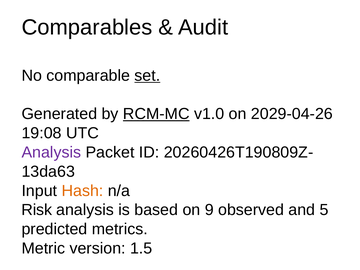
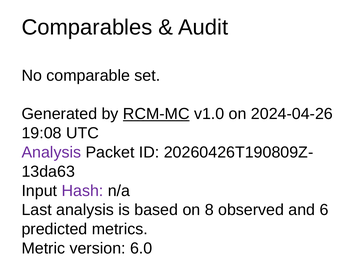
set underline: present -> none (147, 75)
2029-04-26: 2029-04-26 -> 2024-04-26 (292, 114)
Hash colour: orange -> purple (82, 191)
Risk: Risk -> Last (37, 210)
9: 9 -> 8 (209, 210)
5: 5 -> 6 (324, 210)
1.5: 1.5 -> 6.0 (141, 248)
